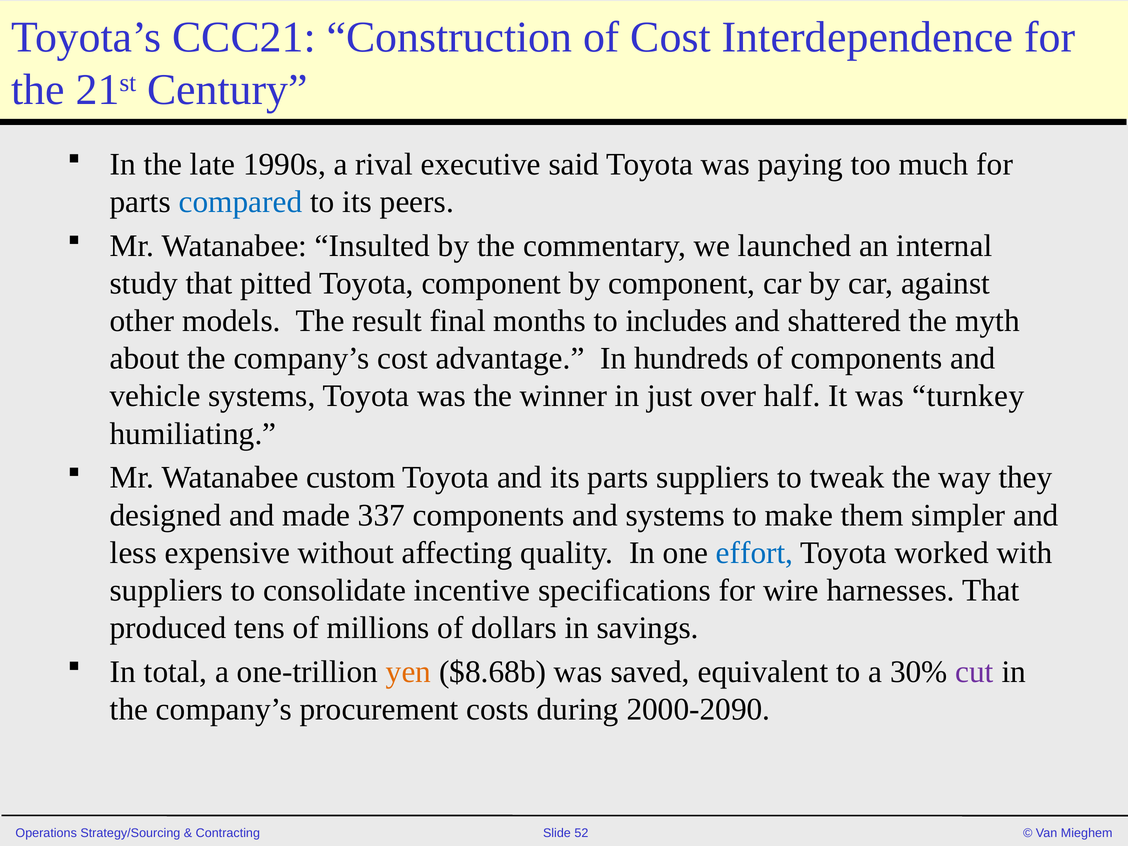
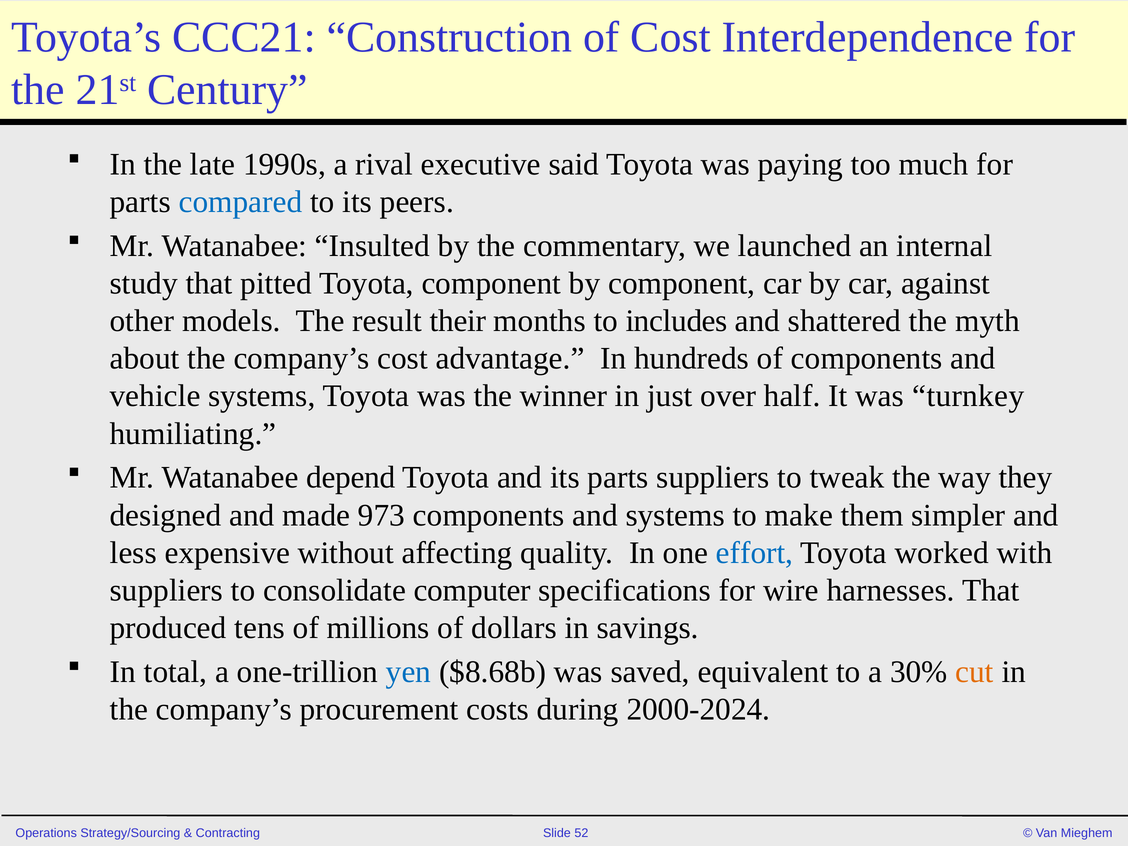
final: final -> their (458, 321)
custom: custom -> depend (351, 478)
337: 337 -> 973 (382, 515)
incentive: incentive -> computer (472, 590)
yen colour: orange -> blue (409, 672)
cut colour: purple -> orange (975, 672)
2000-2090: 2000-2090 -> 2000-2024 (698, 710)
